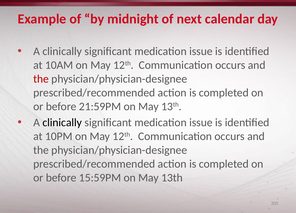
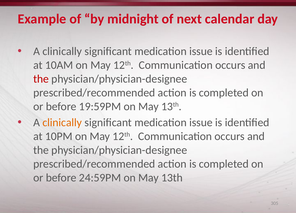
21:59PM: 21:59PM -> 19:59PM (100, 107)
clinically colour: black -> orange (62, 123)
15:59PM: 15:59PM -> 24:59PM (100, 178)
